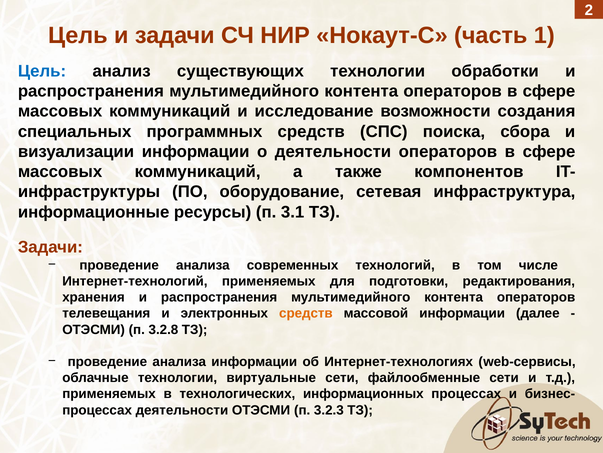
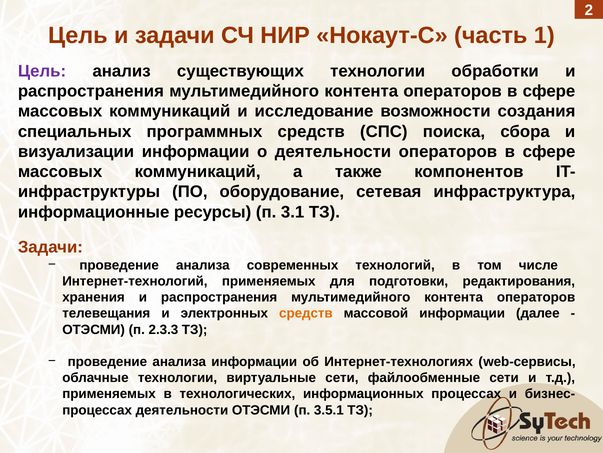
Цель colour: blue -> purple (42, 71)
3.2.8: 3.2.8 -> 2.3.3 (163, 329)
3.2.3: 3.2.3 -> 3.5.1 (329, 409)
